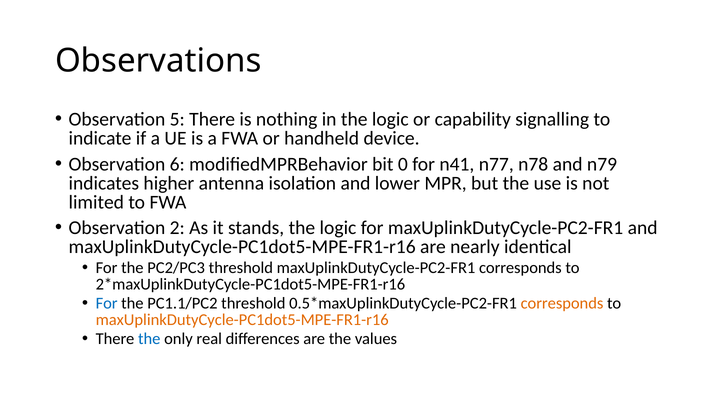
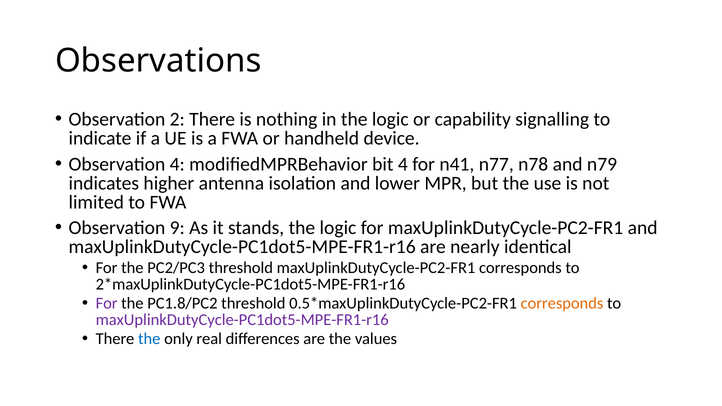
5: 5 -> 2 (177, 120)
Observation 6: 6 -> 4 (177, 164)
bit 0: 0 -> 4 (403, 164)
2: 2 -> 9 (177, 228)
For colour: blue -> purple (107, 304)
PC1.1/PC2: PC1.1/PC2 -> PC1.8/PC2 (182, 304)
maxUplinkDutyCycle-PC1dot5-MPE-FR1-r16 colour: orange -> purple (242, 320)
